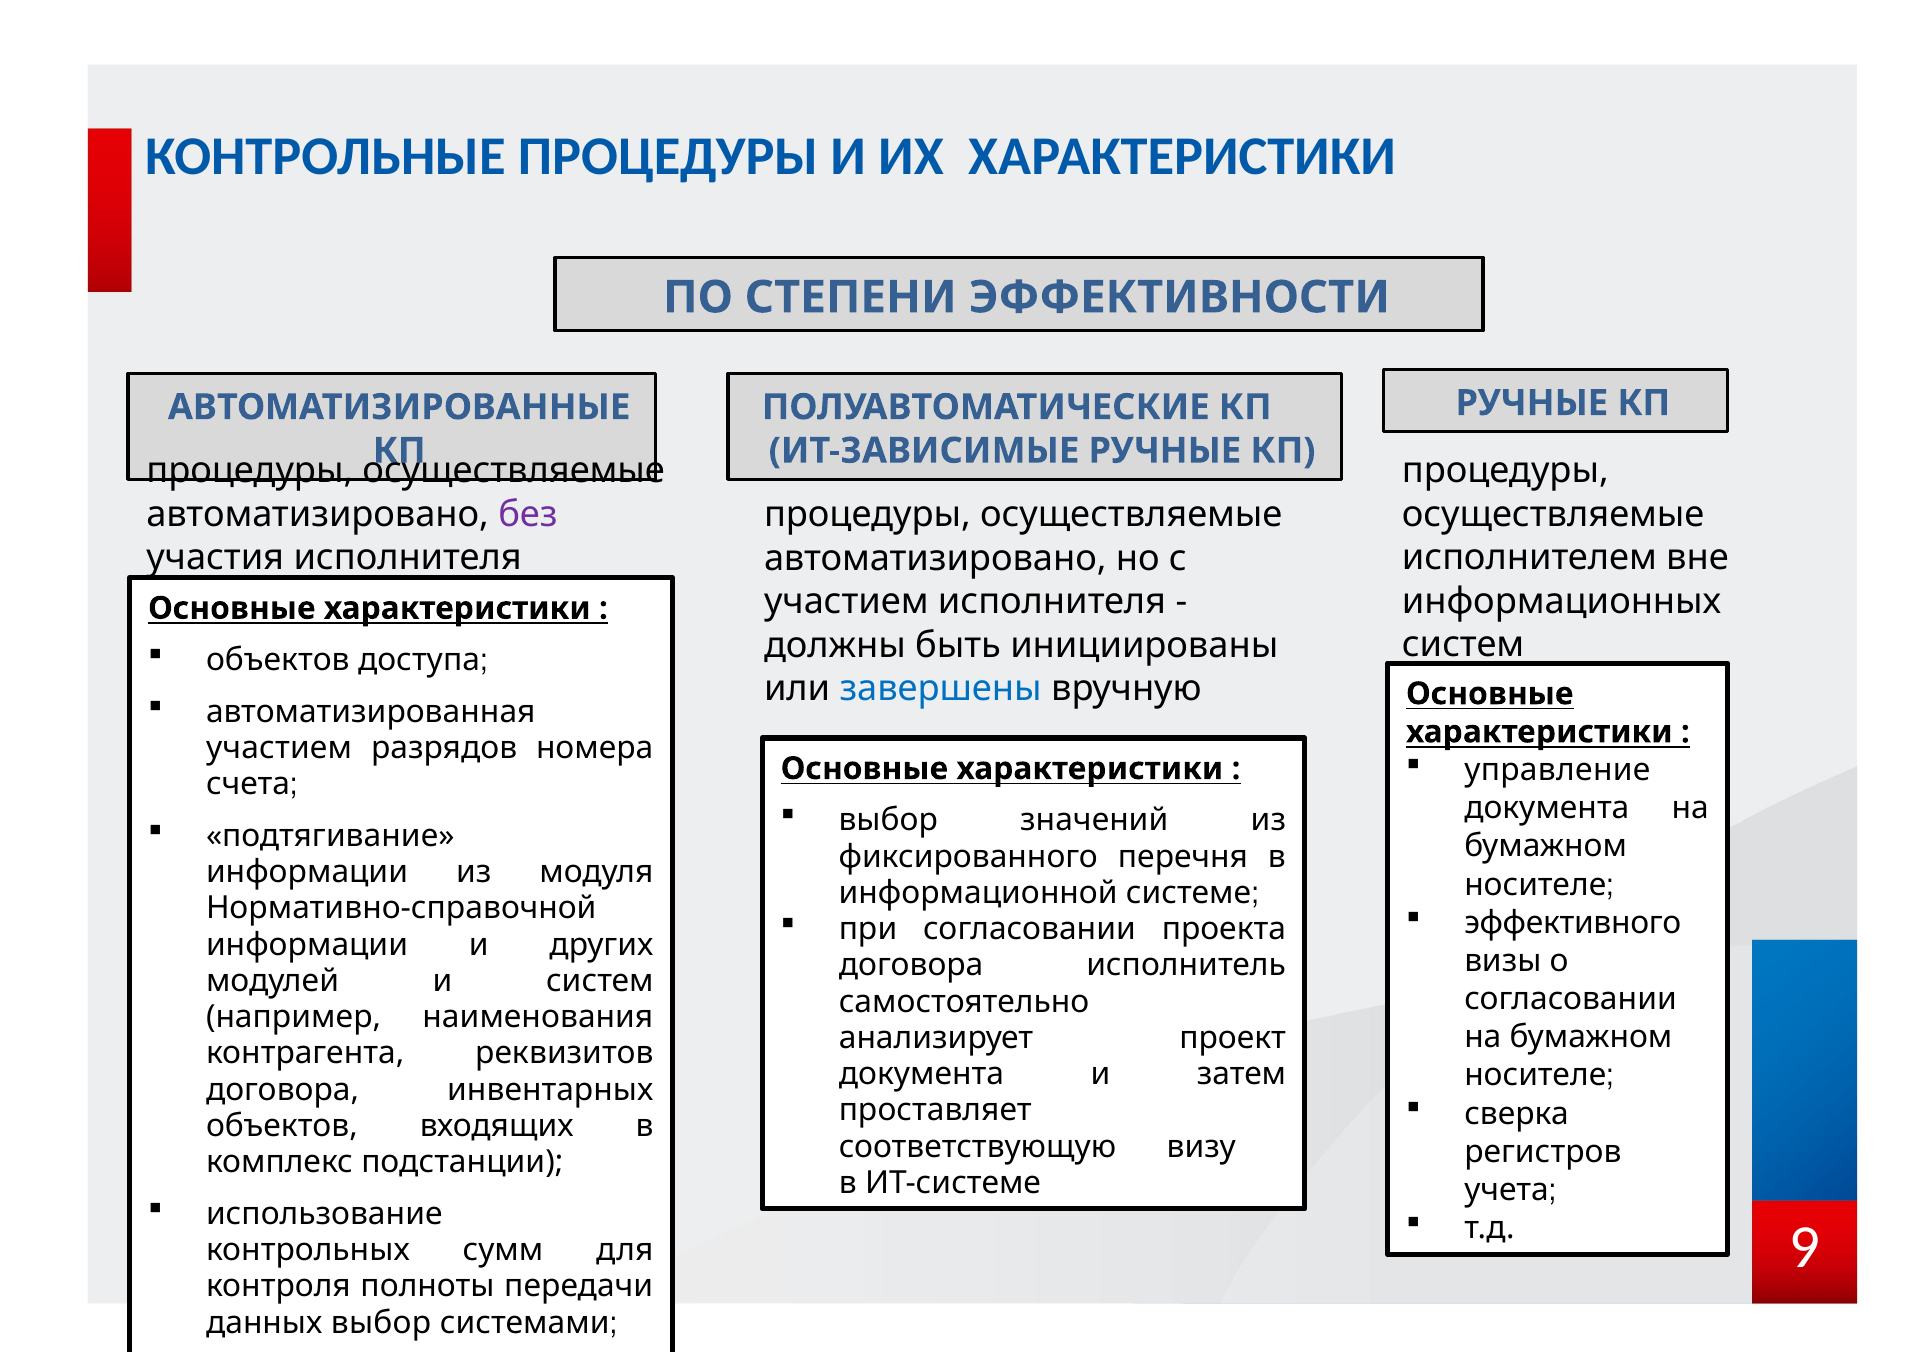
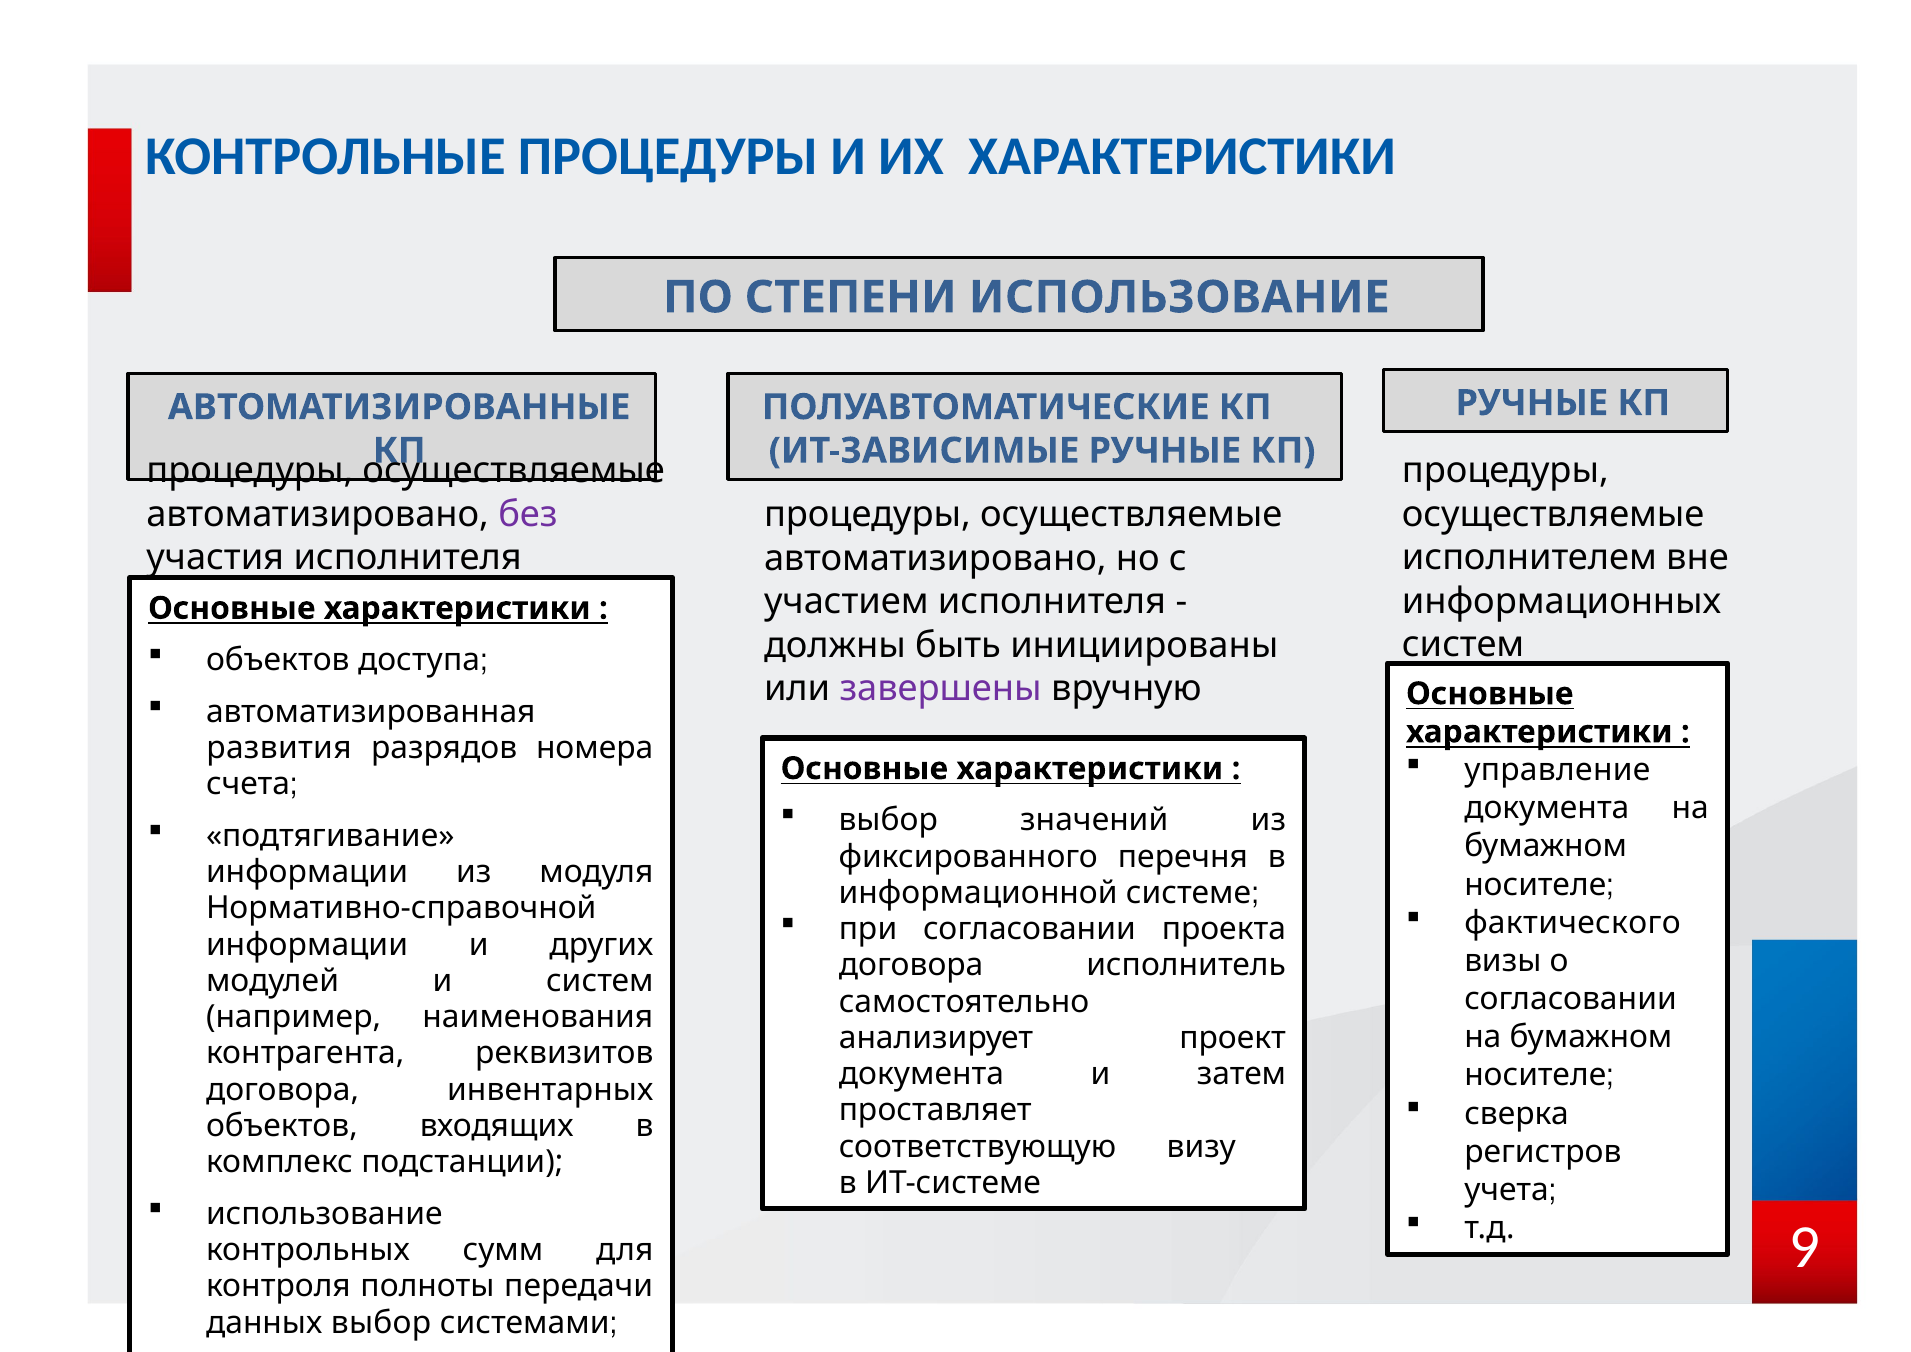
СТЕПЕНИ ЭФФЕКТИВНОСТИ: ЭФФЕКТИВНОСТИ -> ИСПОЛЬЗОВАНИЕ (1179, 297)
завершены colour: blue -> purple (941, 688)
участием: участием -> развития (279, 748)
эффективного: эффективного -> фактического (1572, 922)
